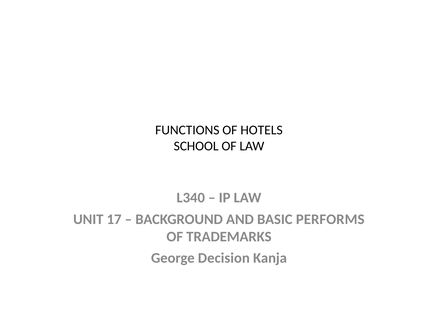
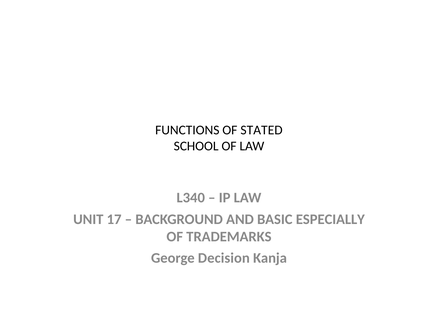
HOTELS: HOTELS -> STATED (262, 130)
PERFORMS: PERFORMS -> ESPECIALLY (330, 220)
